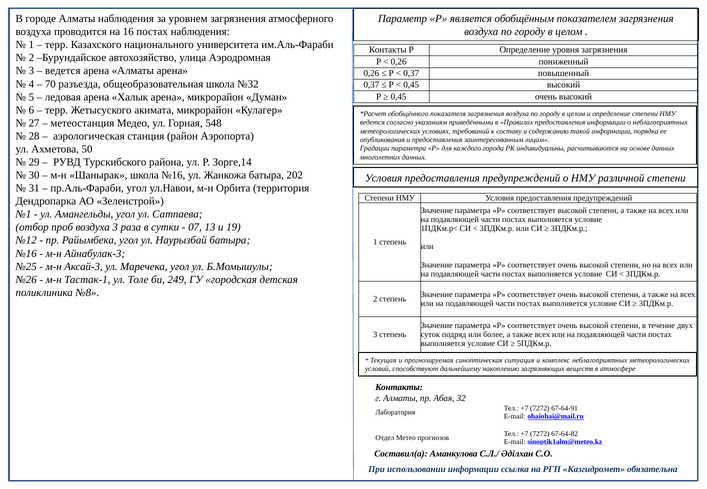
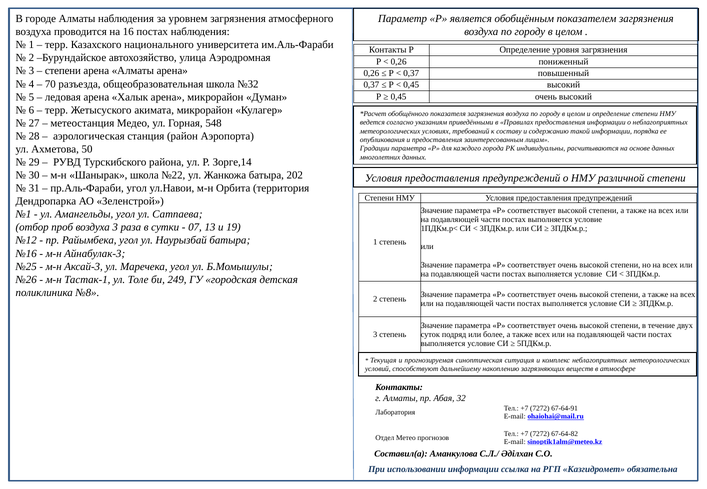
ведется: ведется -> степени (63, 71)
школа №16: №16 -> №22 (173, 175)
